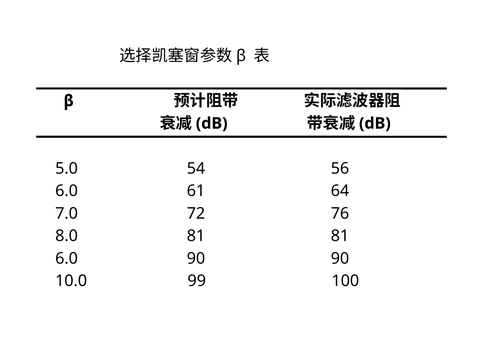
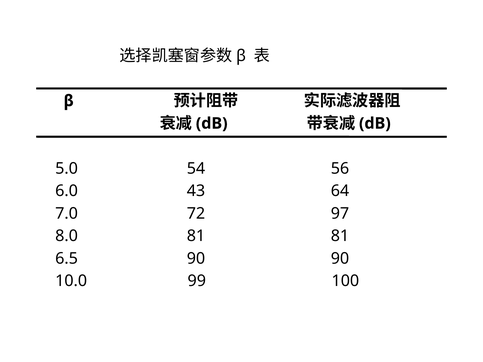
61: 61 -> 43 (196, 191)
76: 76 -> 97 (340, 214)
6.0: 6.0 -> 6.5 (67, 259)
